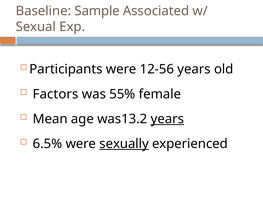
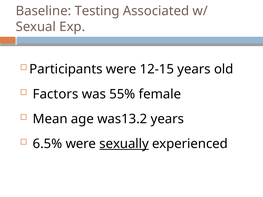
Sample: Sample -> Testing (97, 11)
12-56: 12-56 -> 12-15 (157, 69)
years underline: present -> none (167, 119)
